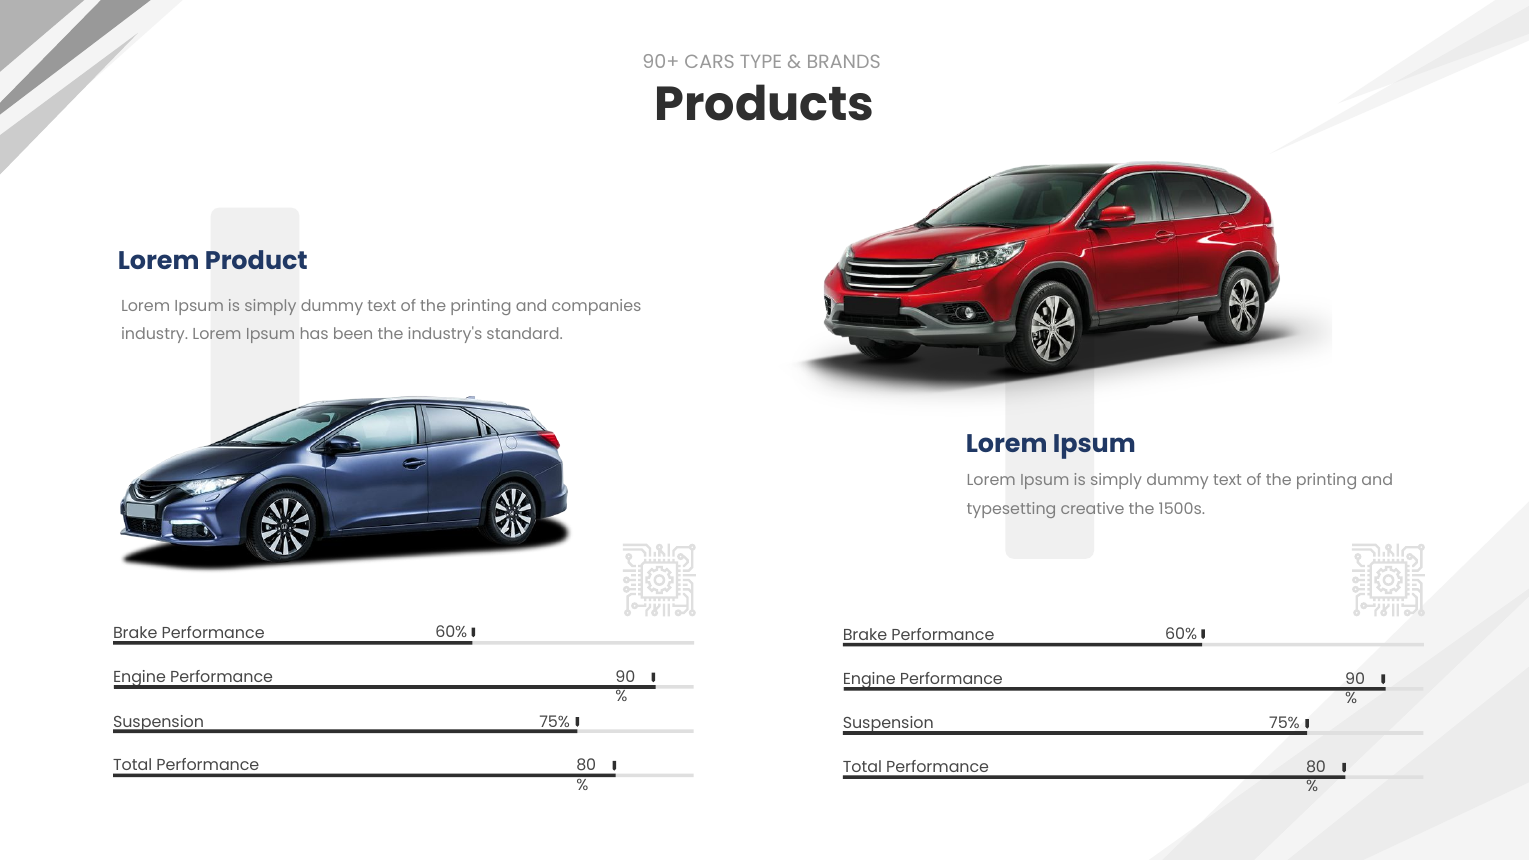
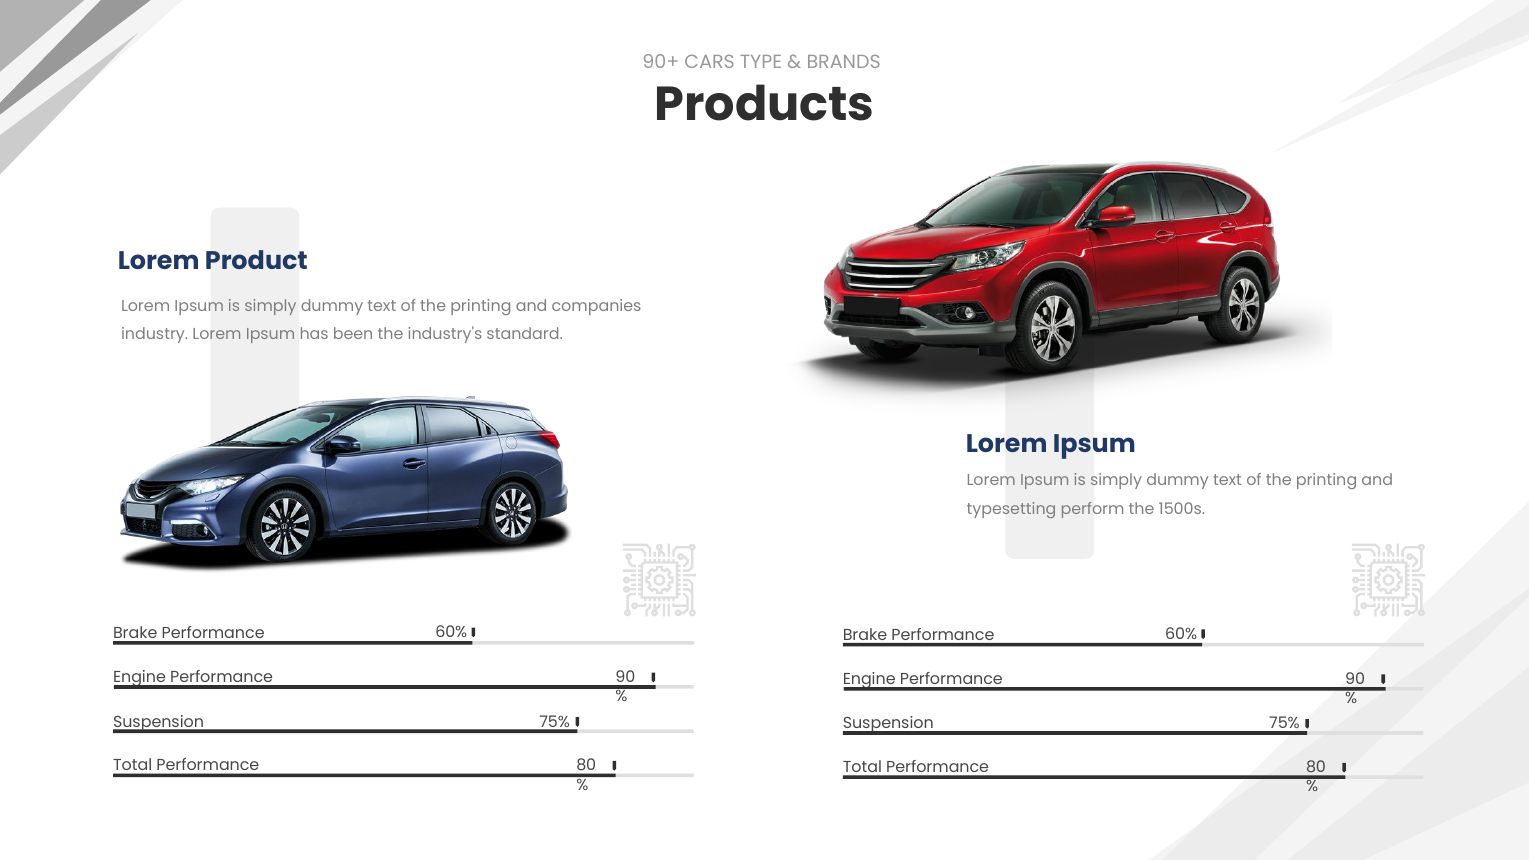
creative: creative -> perform (1093, 509)
